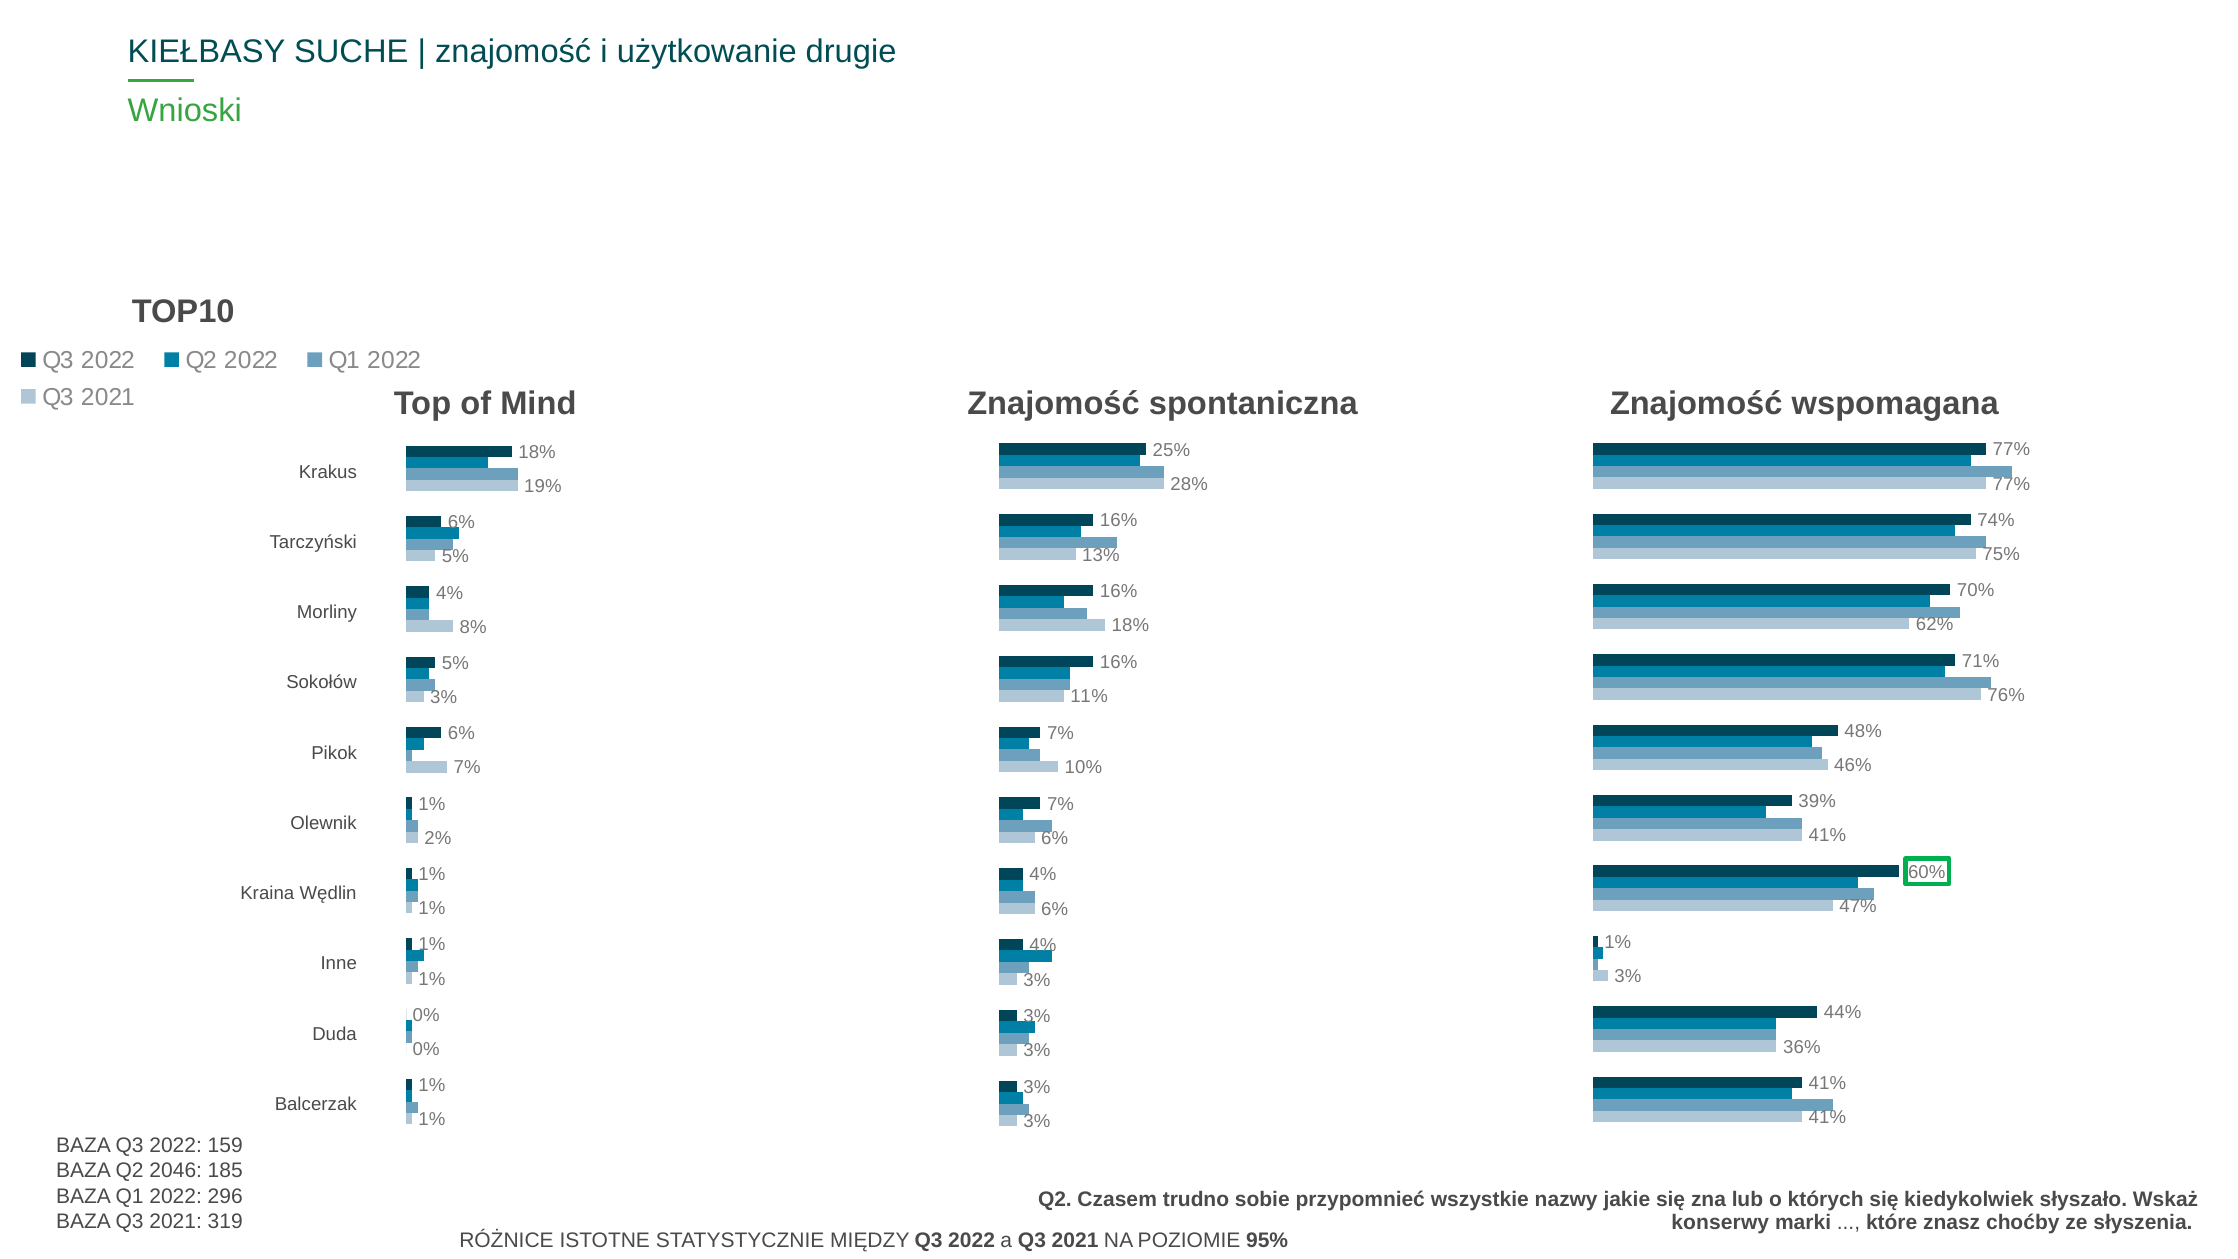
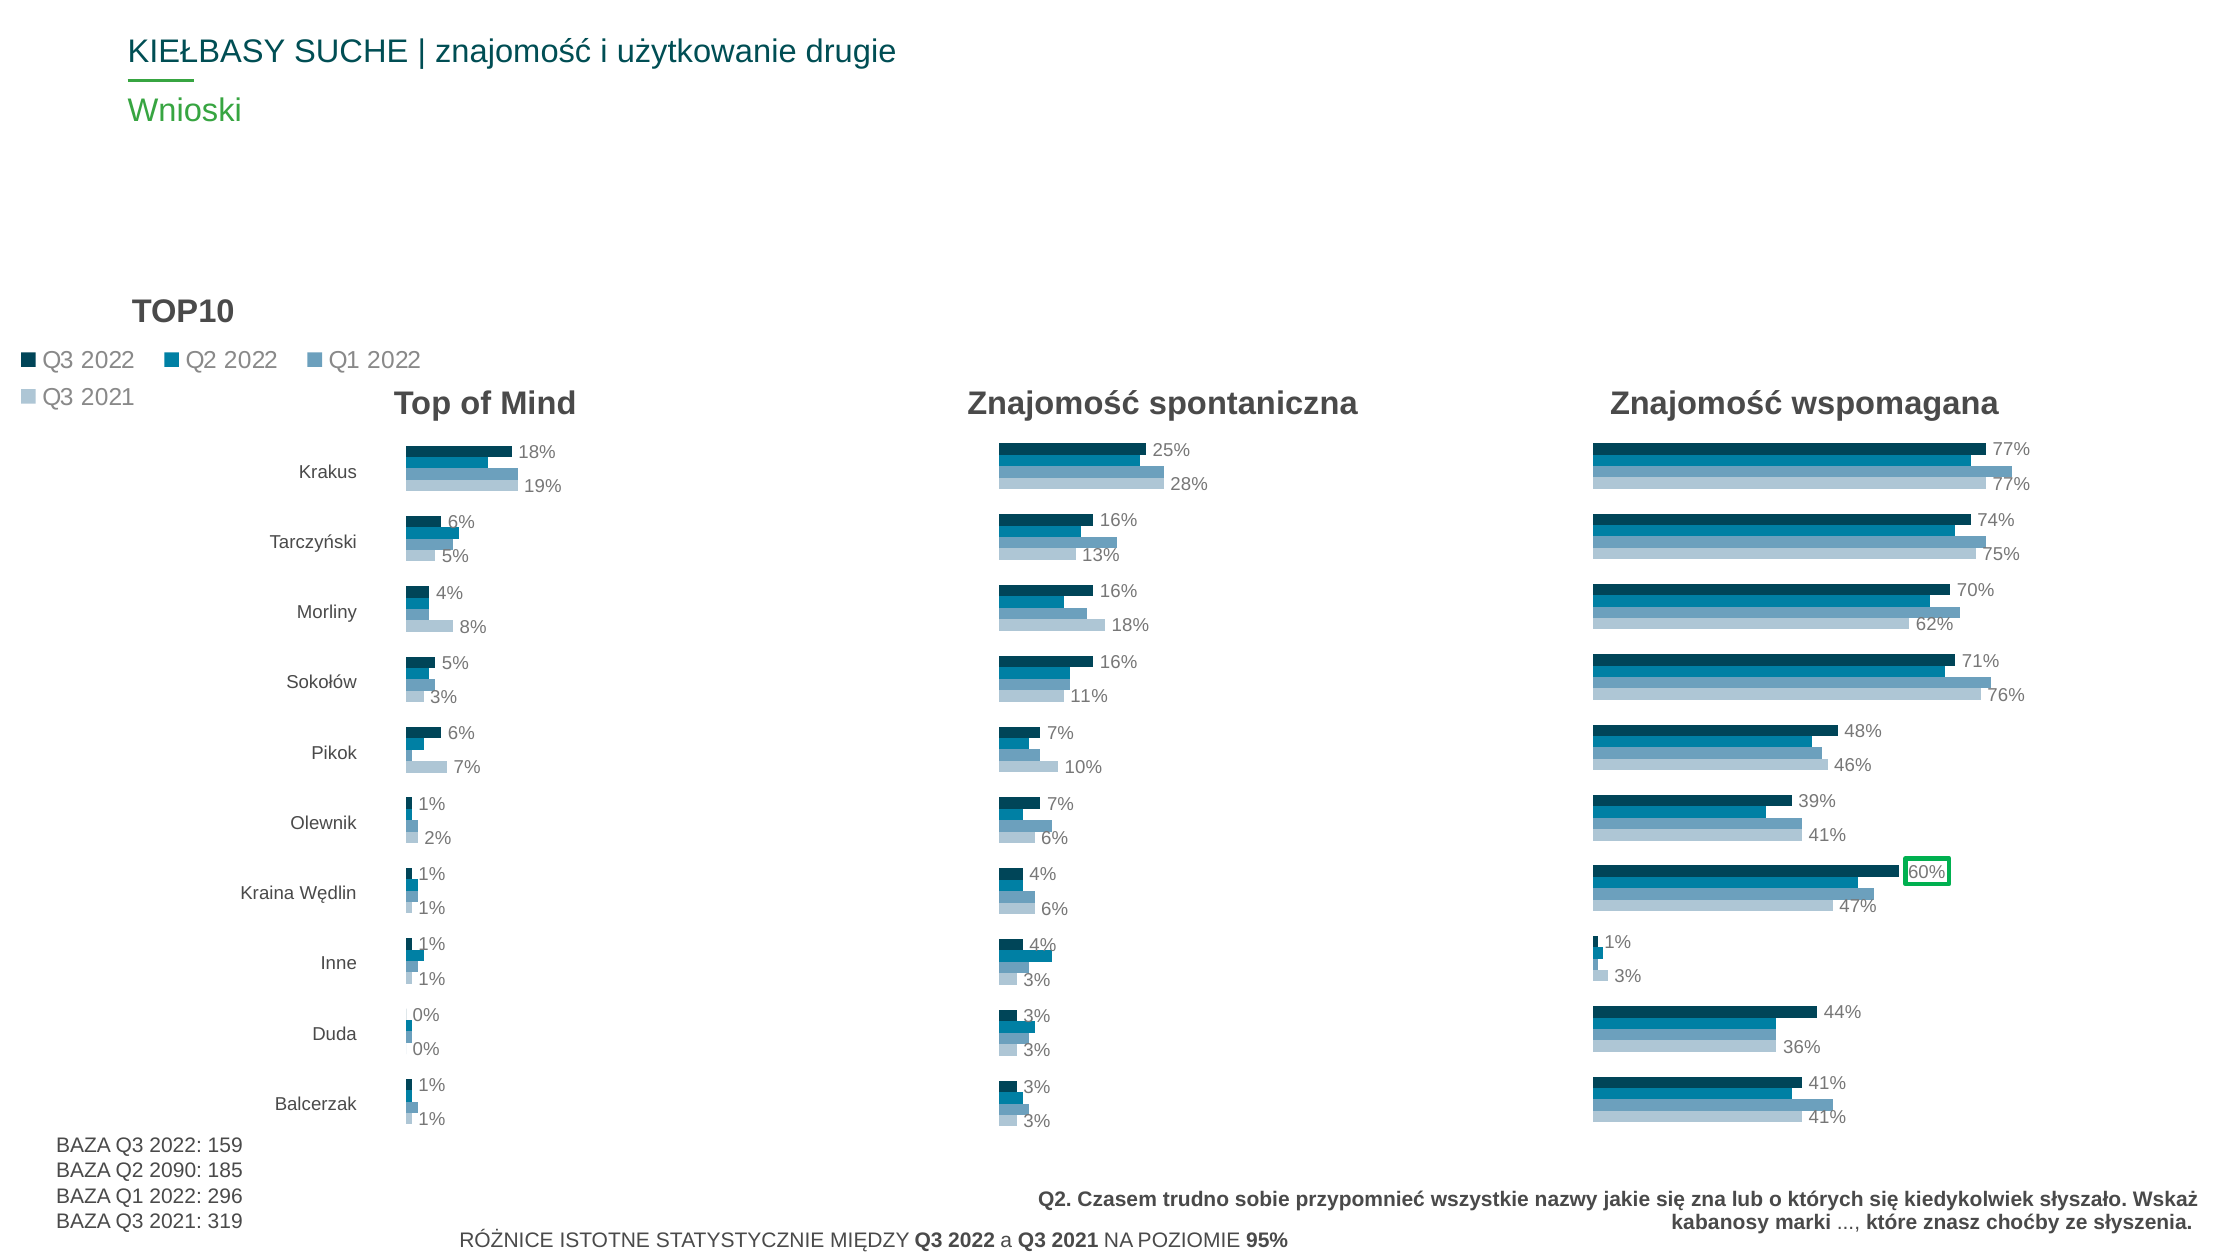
2046: 2046 -> 2090 (176, 1171)
konserwy: konserwy -> kabanosy (1720, 1222)
